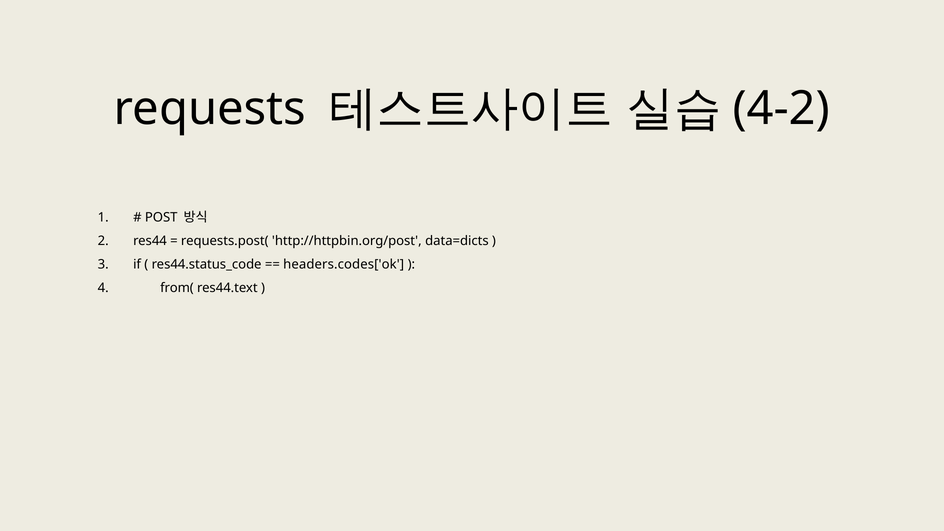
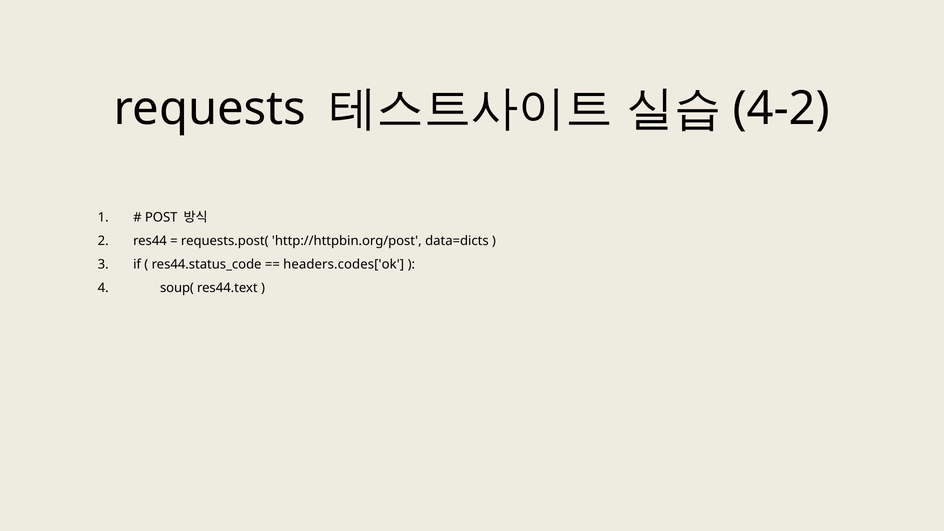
from(: from( -> soup( (177, 288)
